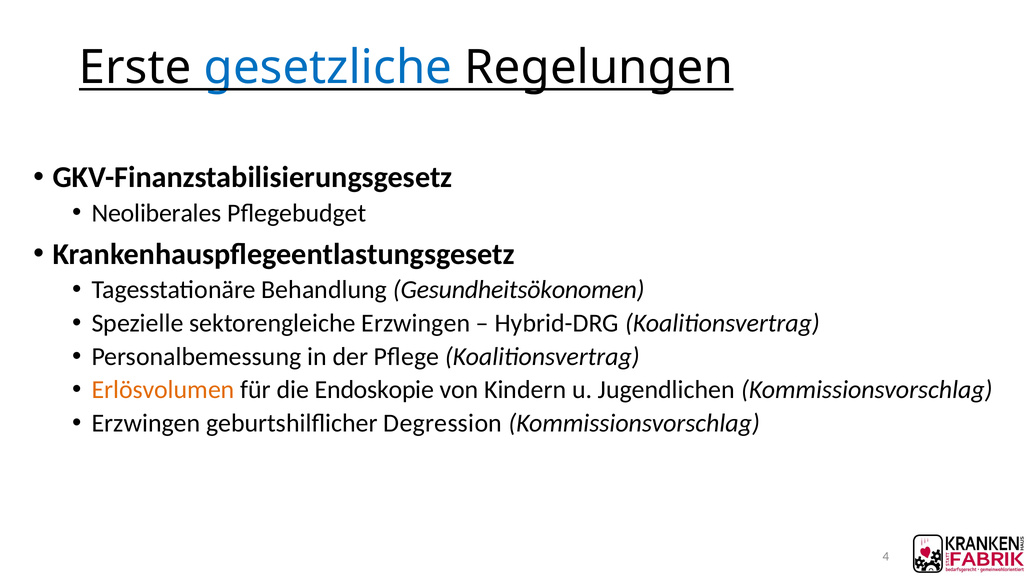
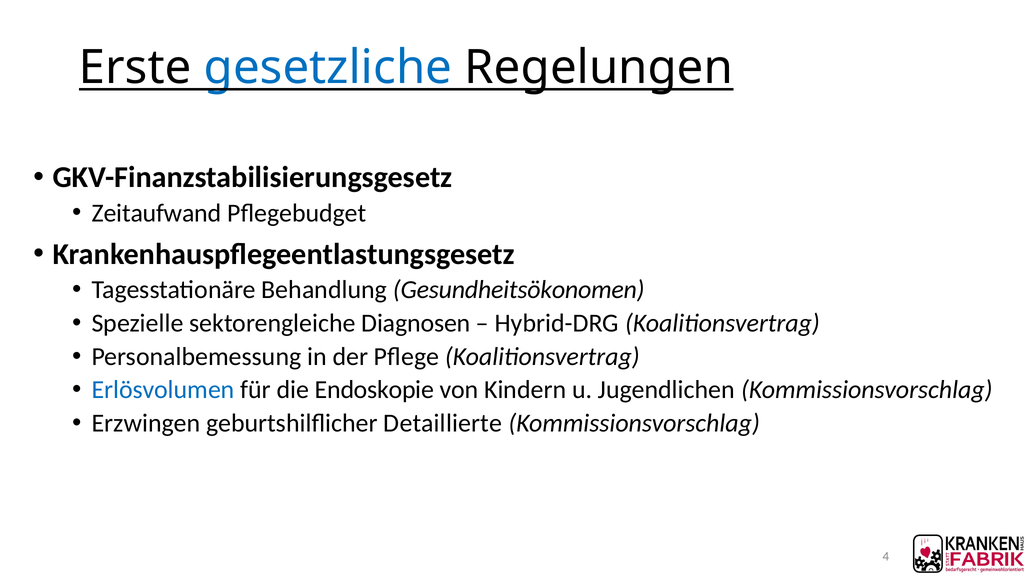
Neoliberales: Neoliberales -> Zeitaufwand (157, 213)
sektorengleiche Erzwingen: Erzwingen -> Diagnosen (416, 323)
Erlösvolumen colour: orange -> blue (163, 390)
Degression: Degression -> Detaillierte (443, 423)
